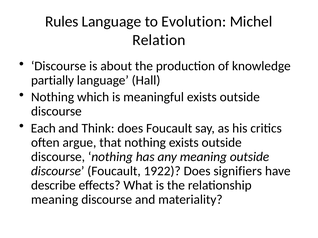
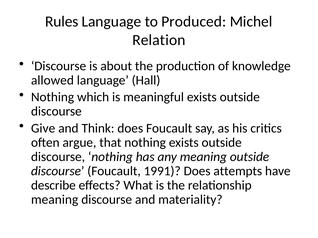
Evolution: Evolution -> Produced (194, 21)
partially: partially -> allowed (52, 80)
Each: Each -> Give (43, 128)
1922: 1922 -> 1991 (162, 171)
signifiers: signifiers -> attempts (238, 171)
